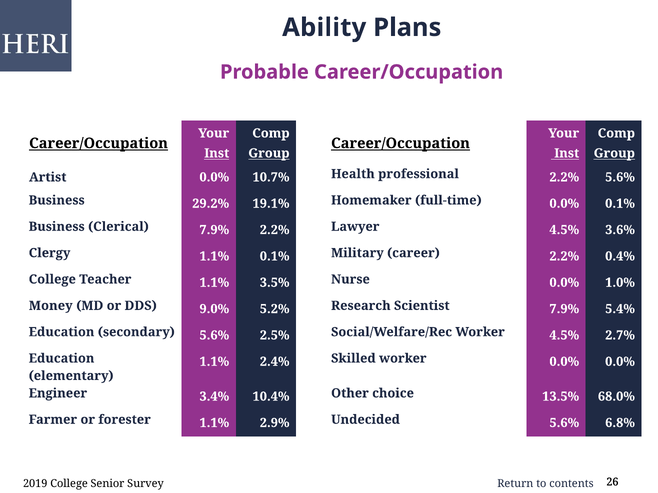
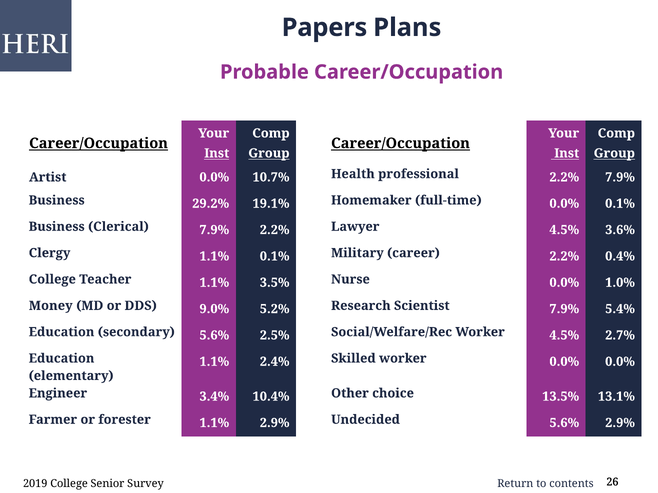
Ability: Ability -> Papers (324, 28)
2.2% 5.6%: 5.6% -> 7.9% (620, 177)
68.0%: 68.0% -> 13.1% (616, 397)
5.6% 6.8%: 6.8% -> 2.9% (620, 423)
